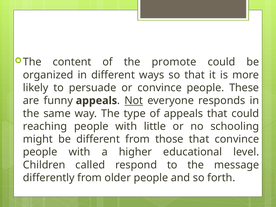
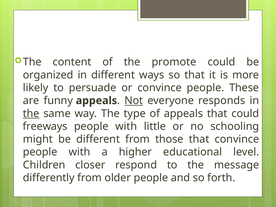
the underline: none -> present (31, 113)
reaching: reaching -> freeways (45, 126)
called: called -> closer (90, 165)
